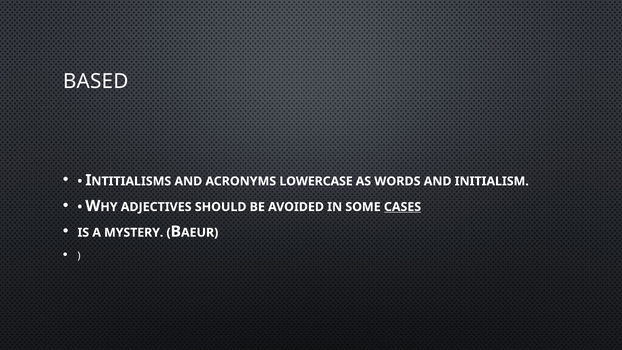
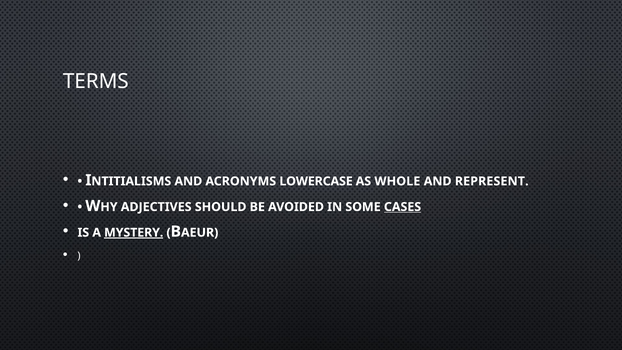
BASED: BASED -> TERMS (96, 81)
WORDS: WORDS -> WHOLE (397, 181)
INITIALISM: INITIALISM -> REPRESENT (492, 181)
MYSTERY underline: none -> present (134, 232)
